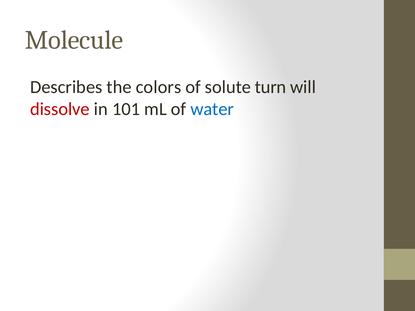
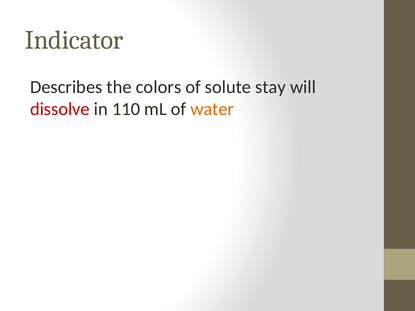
Molecule: Molecule -> Indicator (74, 40)
turn: turn -> stay (271, 87)
101: 101 -> 110 (126, 109)
water colour: blue -> orange (212, 109)
